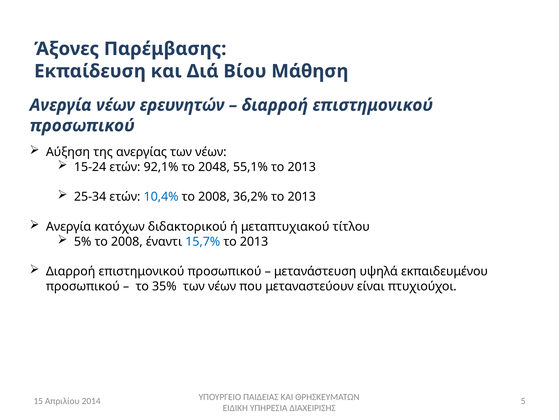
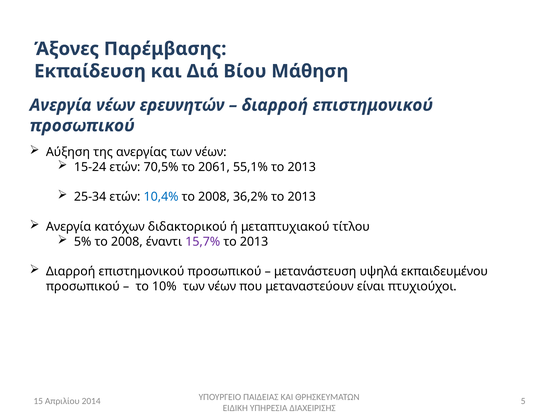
92,1%: 92,1% -> 70,5% (161, 167)
2048: 2048 -> 2061 (214, 167)
15,7% colour: blue -> purple (203, 241)
35%: 35% -> 10% (164, 286)
